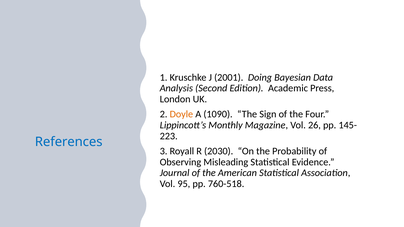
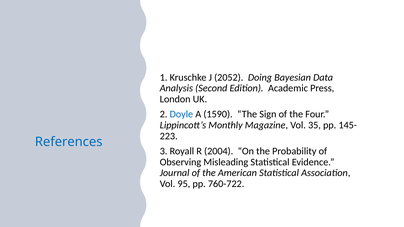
2001: 2001 -> 2052 (229, 77)
Doyle colour: orange -> blue (181, 114)
1090: 1090 -> 1590 (218, 114)
26: 26 -> 35 (314, 125)
2030: 2030 -> 2004 (219, 151)
760-518: 760-518 -> 760-722 (226, 184)
